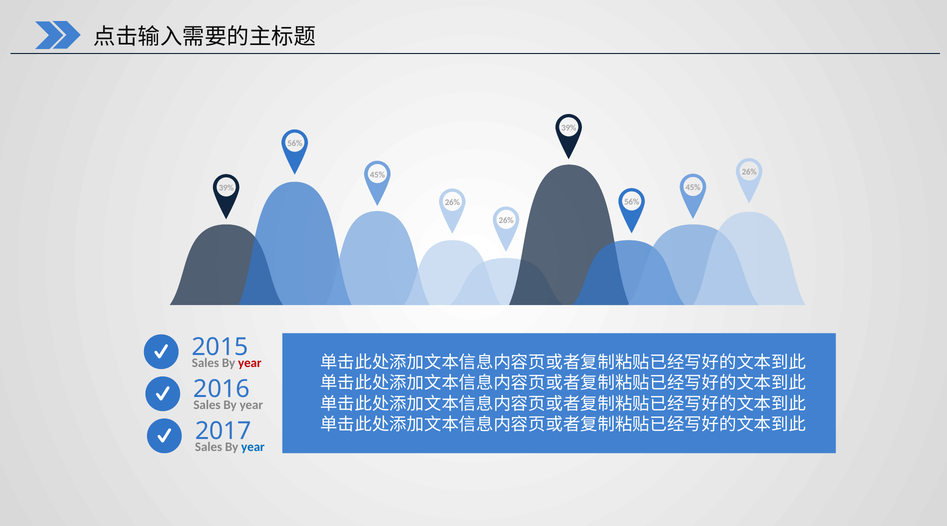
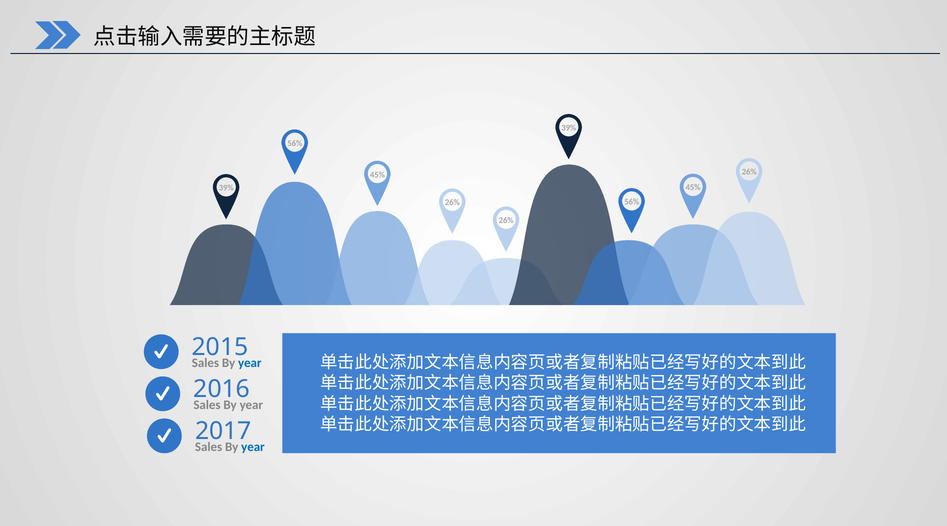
year colour: red -> blue (250, 363)
